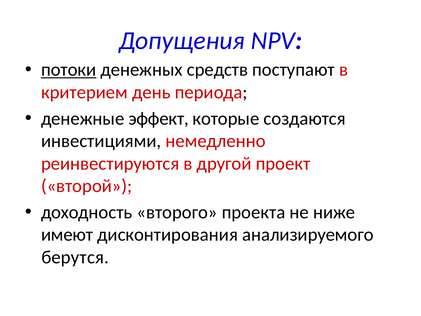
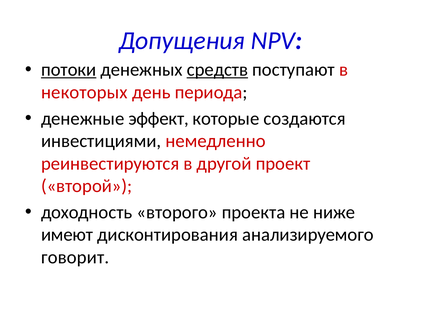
средств underline: none -> present (217, 70)
критерием: критерием -> некоторых (84, 92)
берутся: берутся -> говорит (75, 257)
